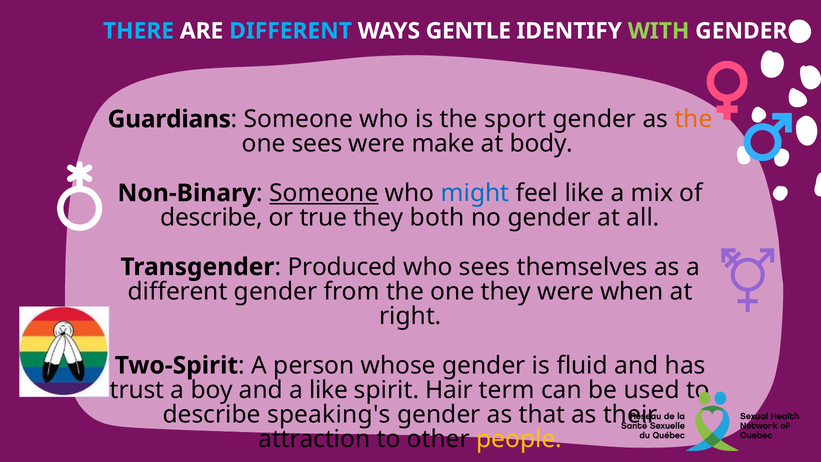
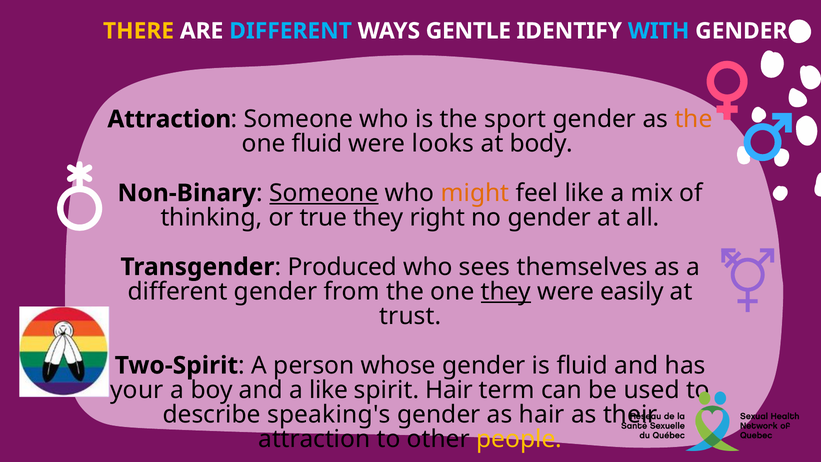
THERE colour: light blue -> yellow (139, 31)
WITH colour: light green -> light blue (659, 31)
Guardians: Guardians -> Attraction (169, 119)
one sees: sees -> fluid (317, 144)
make: make -> looks (443, 144)
might colour: blue -> orange (475, 193)
describe: describe -> thinking (211, 218)
both: both -> right (437, 218)
they underline: none -> present (506, 291)
when: when -> easily (632, 291)
right: right -> trust (410, 316)
trust: trust -> your (137, 390)
as that: that -> hair (542, 415)
